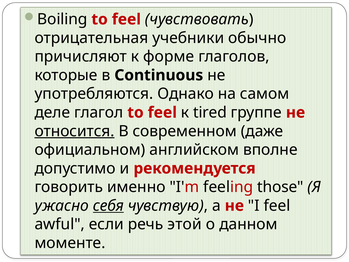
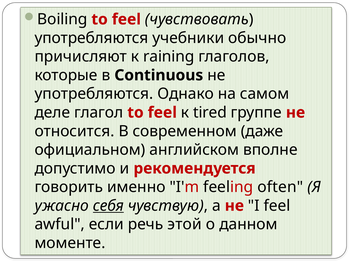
отрицательная: отрицательная -> употребляются (91, 38)
форме: форме -> raining (169, 57)
относится underline: present -> none (75, 131)
those: those -> often (280, 187)
